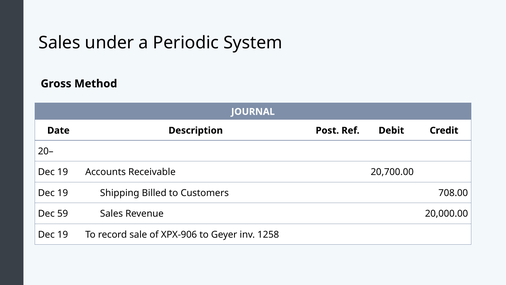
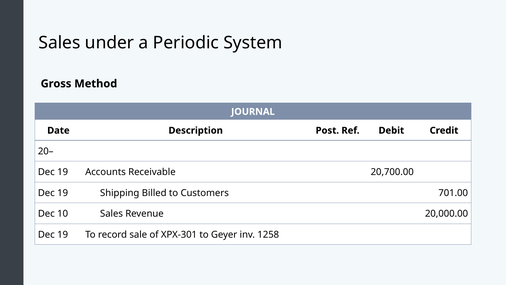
708.00: 708.00 -> 701.00 (453, 193)
59: 59 -> 10 (63, 214)
XPX-906: XPX-906 -> XPX-301 (179, 234)
